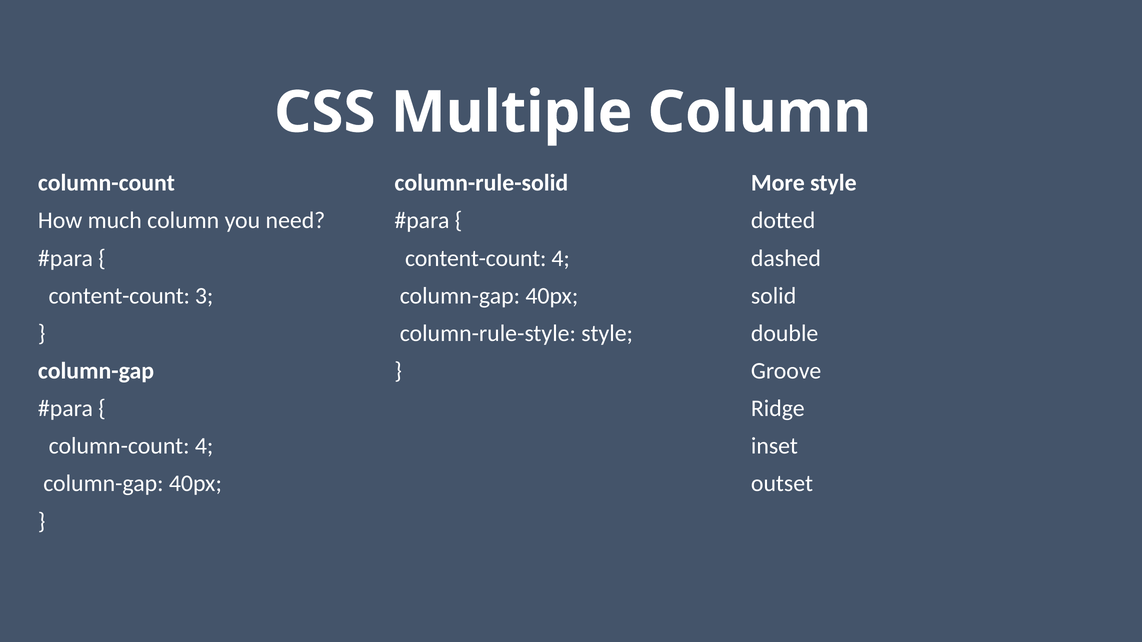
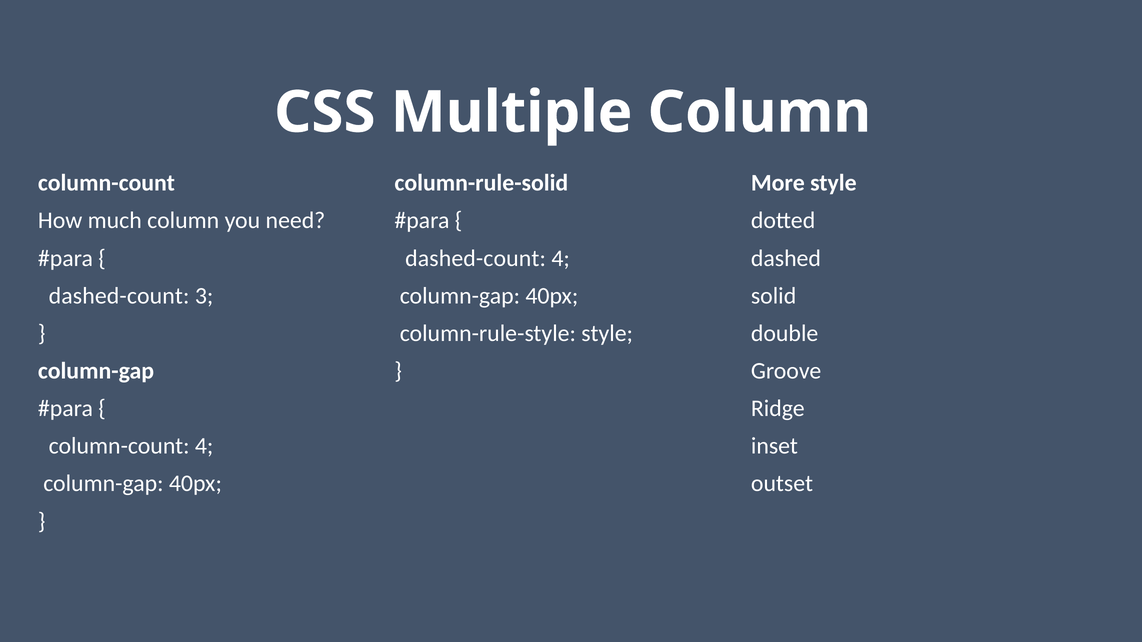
content-count: content-count -> dashed-count (476, 258)
content-count: content-count -> dashed-count (119, 296)
